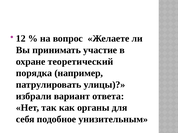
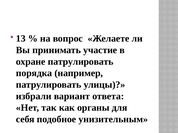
12: 12 -> 13 (21, 39)
охране теоретический: теоретический -> патрулировать (81, 62)
